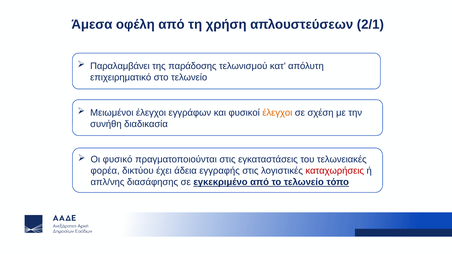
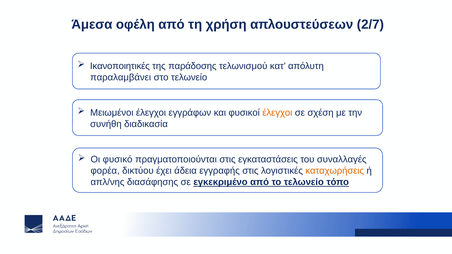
2/1: 2/1 -> 2/7 (370, 25)
Παραλαμβάνει: Παραλαμβάνει -> Ικανοποιητικές (120, 66)
επιχειρηματικό: επιχειρηματικό -> παραλαμβάνει (121, 77)
τελωνειακές: τελωνειακές -> συναλλαγές (342, 160)
καταχωρήσεις colour: red -> orange (335, 171)
